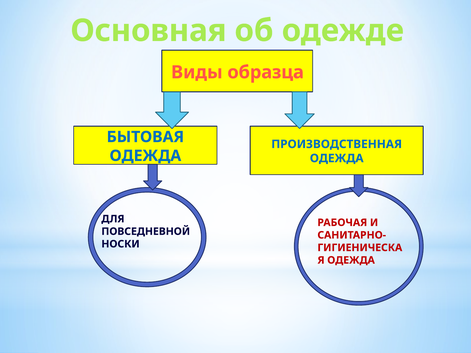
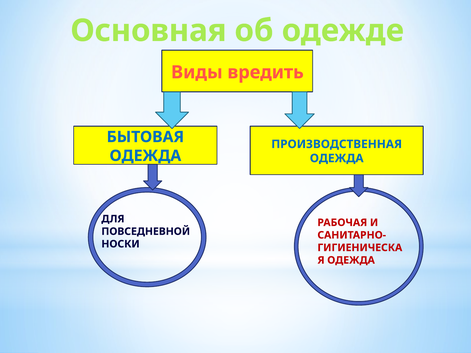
образца: образца -> вредить (266, 72)
